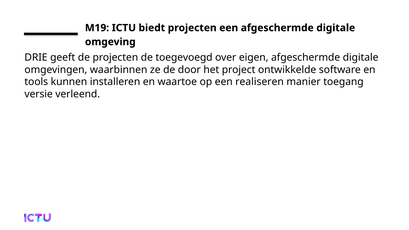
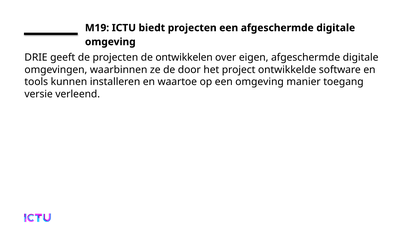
toegevoegd: toegevoegd -> ontwikkelen (184, 57)
een realiseren: realiseren -> omgeving (260, 82)
